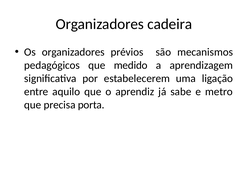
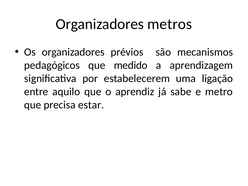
cadeira: cadeira -> metros (170, 24)
porta: porta -> estar (91, 105)
